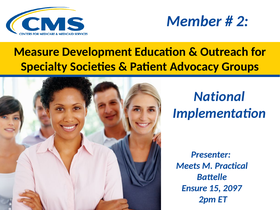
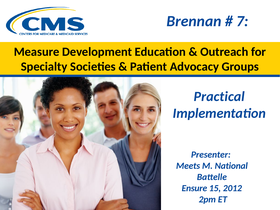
Member: Member -> Brennan (194, 21)
2: 2 -> 7 (242, 21)
National: National -> Practical (219, 96)
Practical: Practical -> National (231, 166)
2097: 2097 -> 2012 (232, 188)
